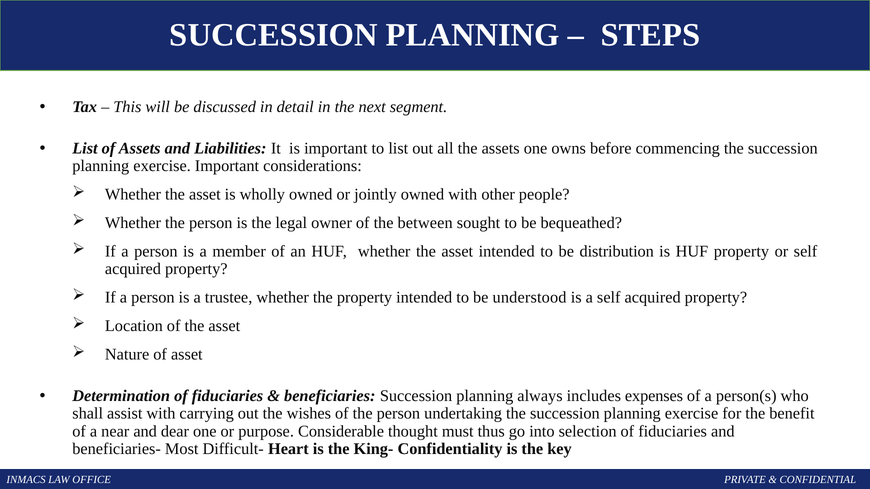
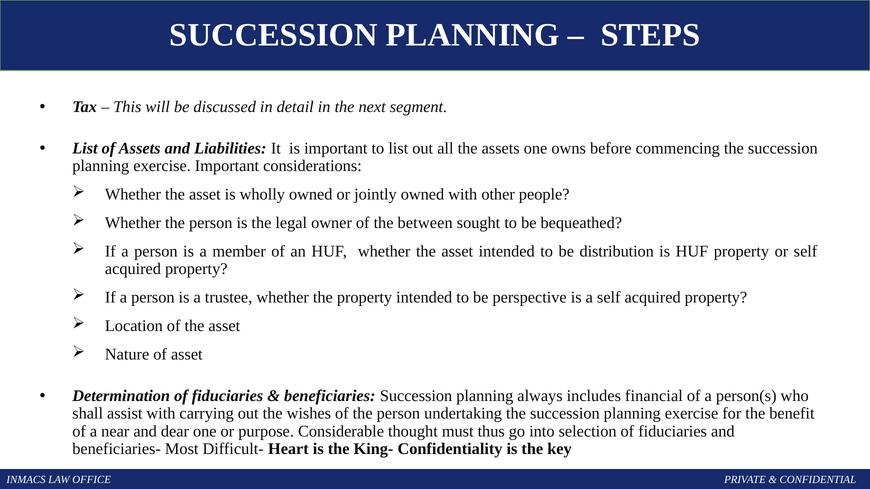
understood: understood -> perspective (530, 298)
expenses: expenses -> financial (654, 396)
